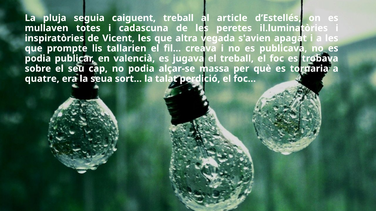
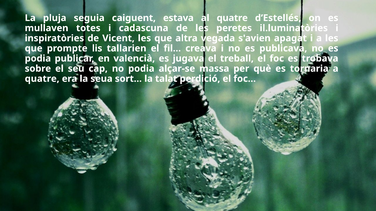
caiguent treball: treball -> estava (178, 18)
al article: article -> quatre (232, 18)
